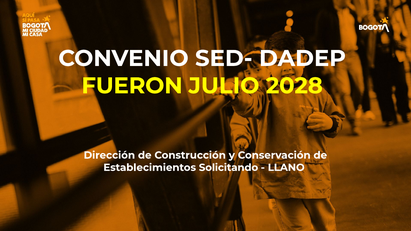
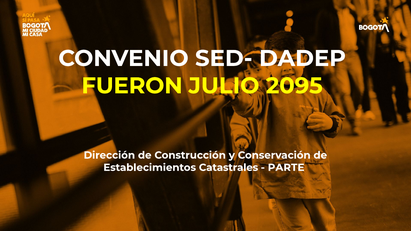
2028: 2028 -> 2095 (294, 86)
Solicitando: Solicitando -> Catastrales (229, 168)
LLANO: LLANO -> PARTE (286, 168)
